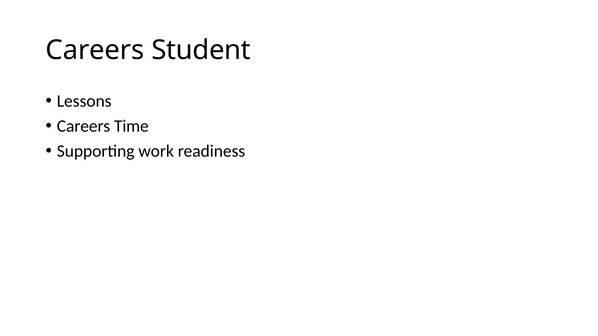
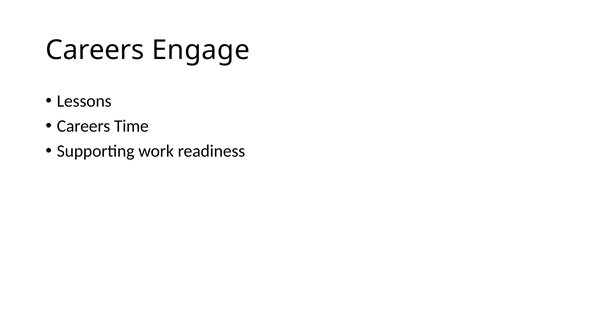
Student: Student -> Engage (201, 50)
